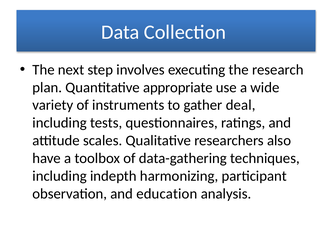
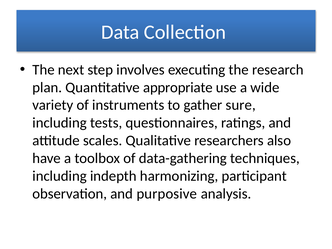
deal: deal -> sure (241, 105)
education: education -> purposive (167, 194)
